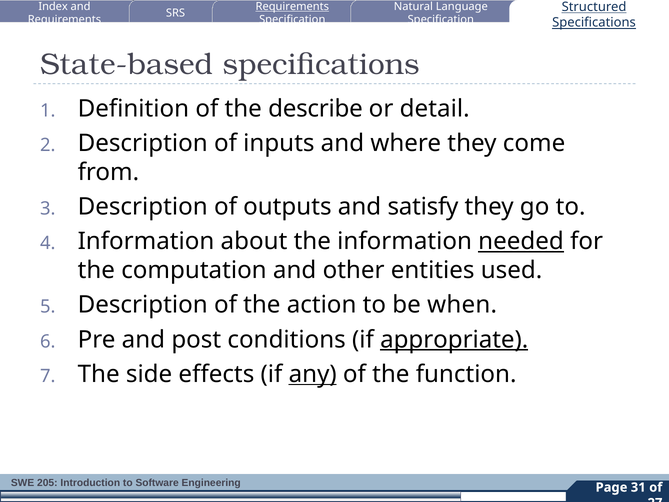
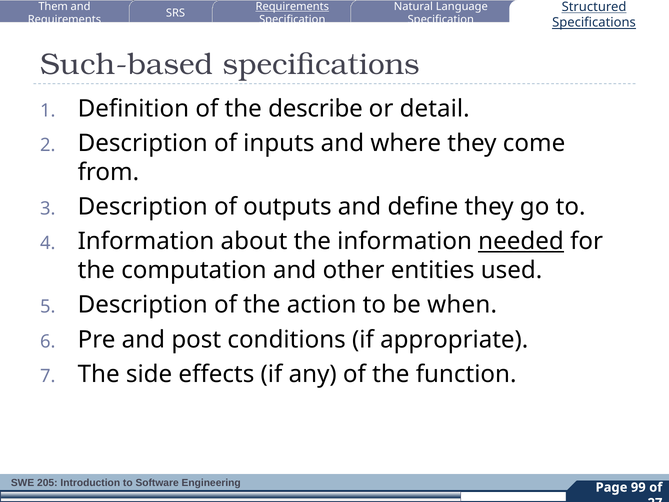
Index: Index -> Them (53, 6)
State-based: State-based -> Such-based (127, 65)
satisfy: satisfy -> define (423, 207)
appropriate underline: present -> none (454, 339)
any underline: present -> none (313, 374)
31: 31 -> 99 (638, 487)
